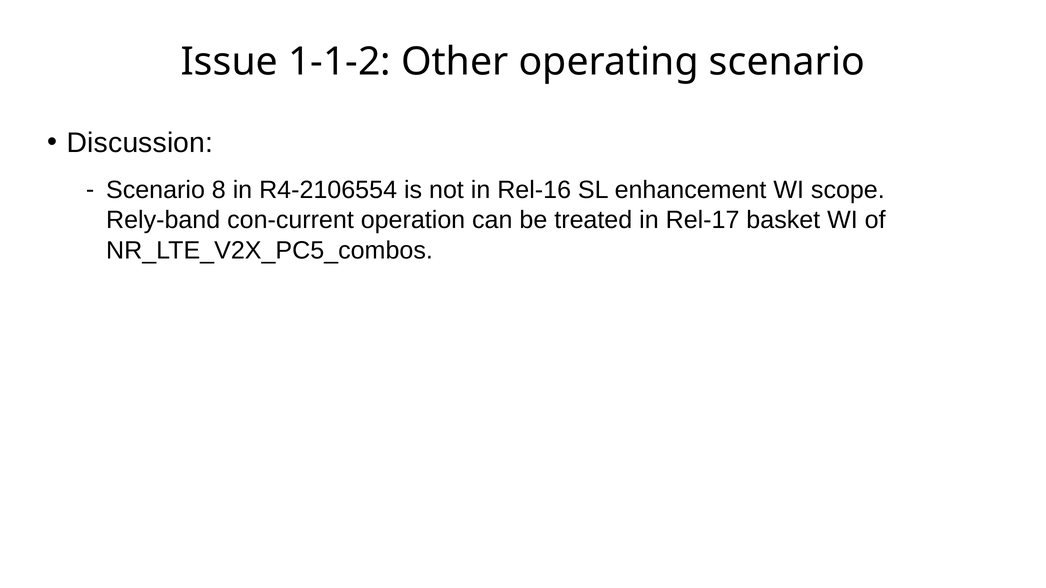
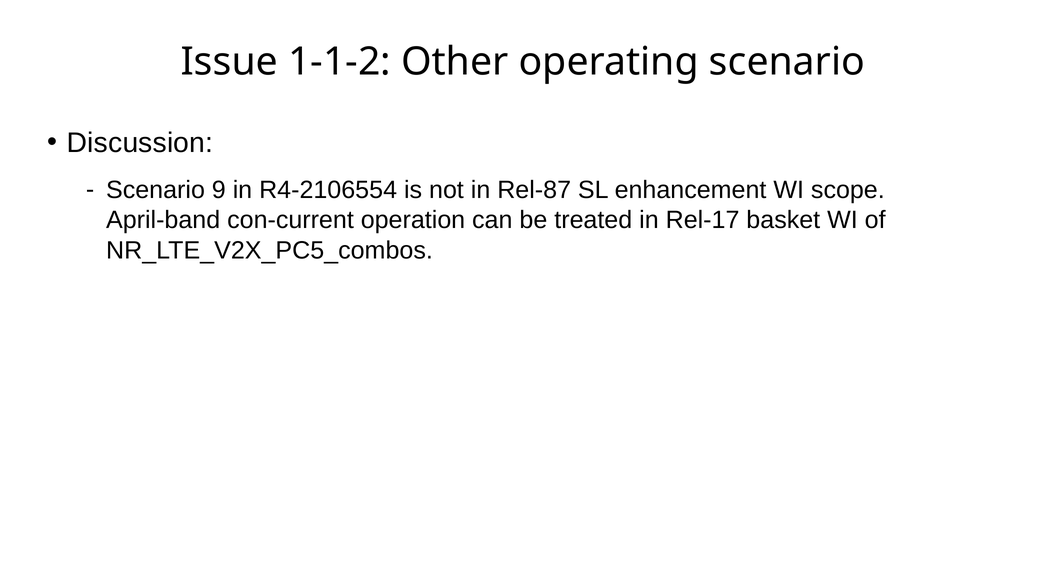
8: 8 -> 9 (219, 190)
Rel-16: Rel-16 -> Rel-87 (534, 190)
Rely-band: Rely-band -> April-band (163, 220)
